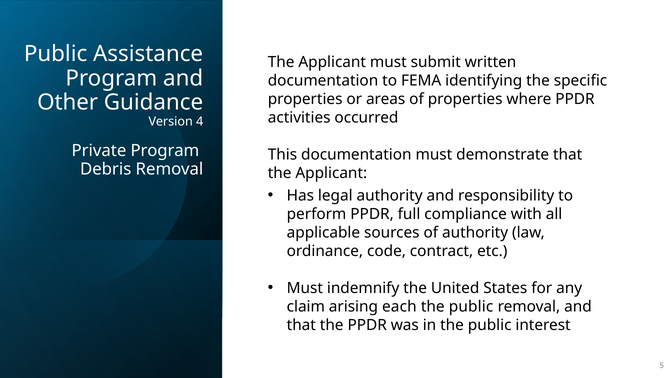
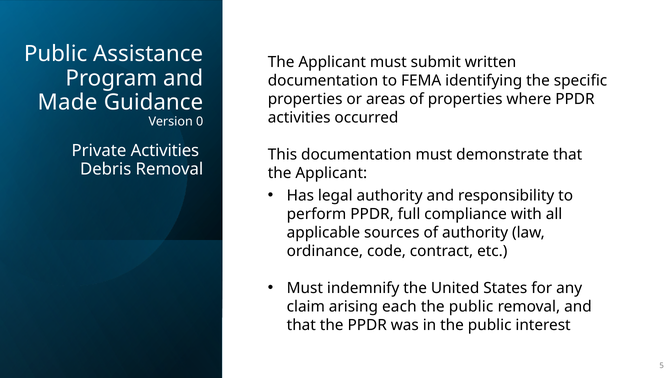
Other: Other -> Made (67, 102)
4: 4 -> 0 (200, 121)
Private Program: Program -> Activities (165, 151)
